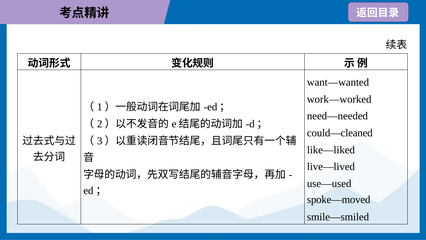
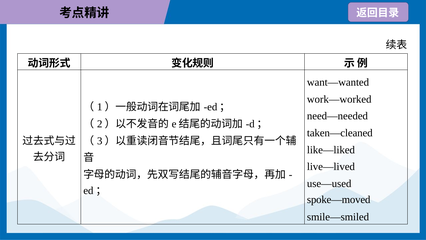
could—cleaned: could—cleaned -> taken—cleaned (340, 133)
